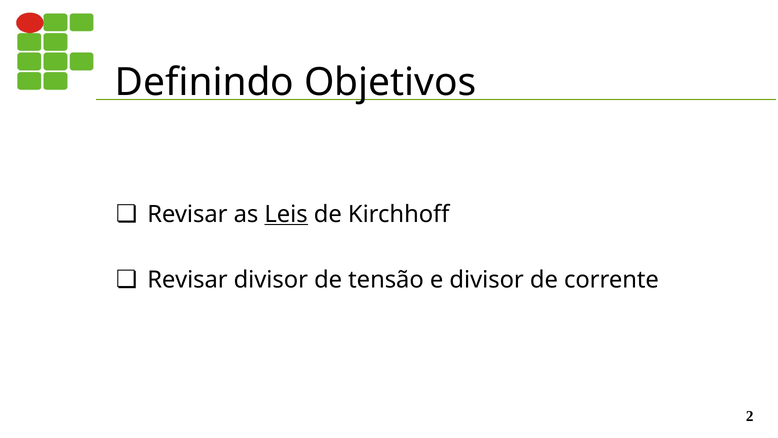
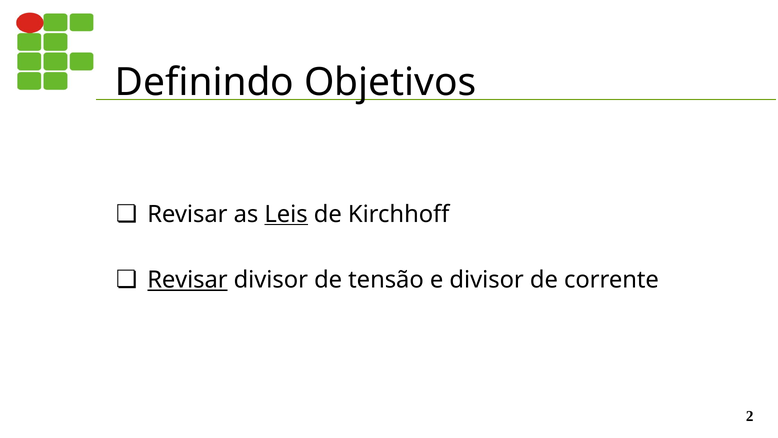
Revisar underline: none -> present (187, 280)
